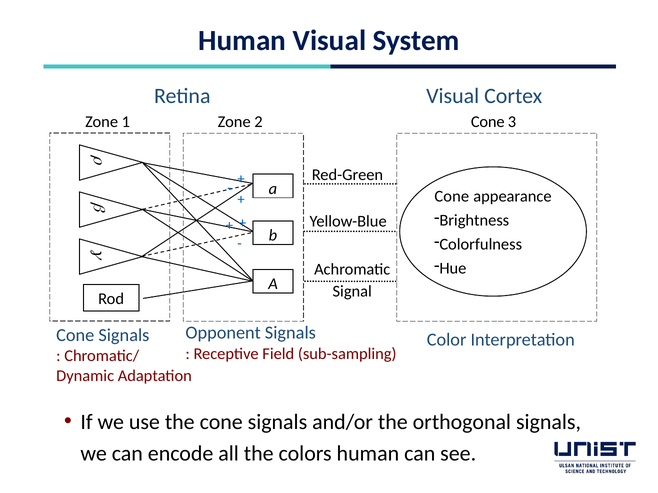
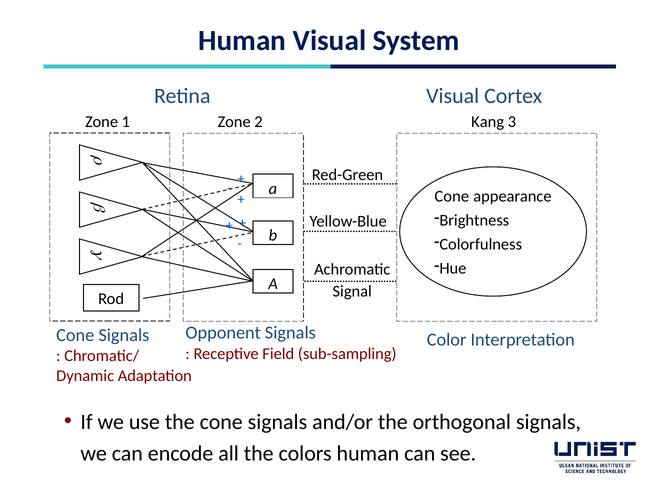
2 Cone: Cone -> Kang (488, 122)
